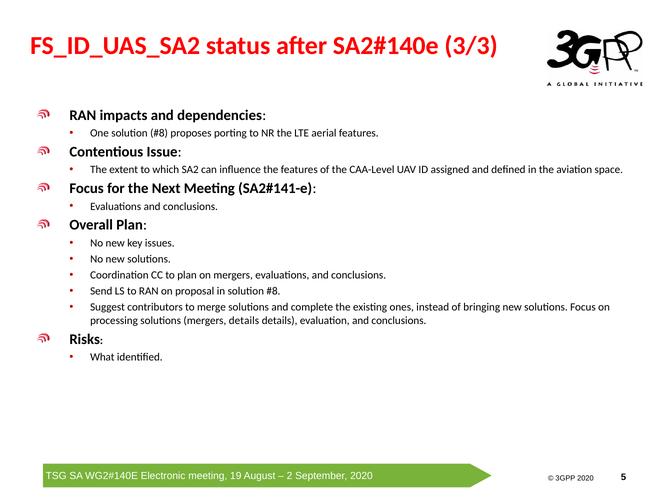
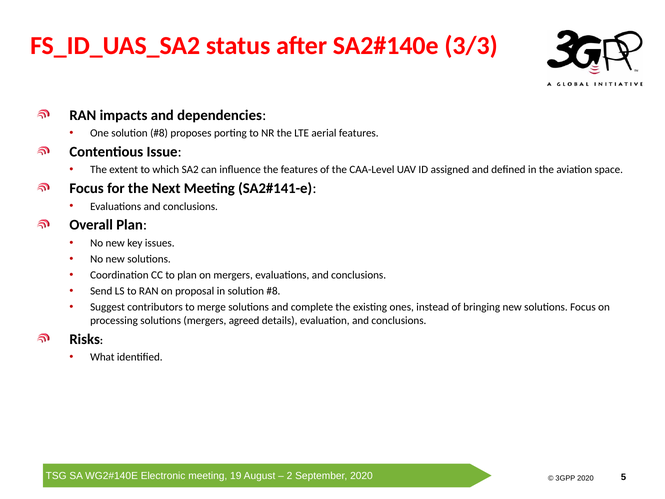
mergers details: details -> agreed (244, 320)
